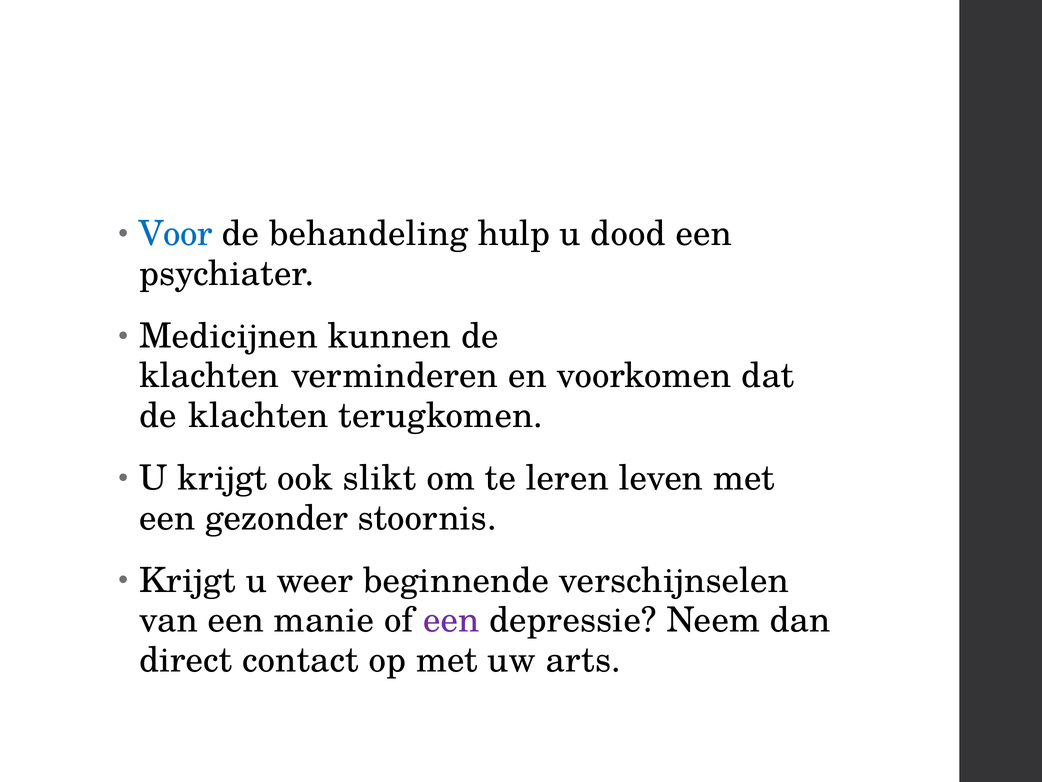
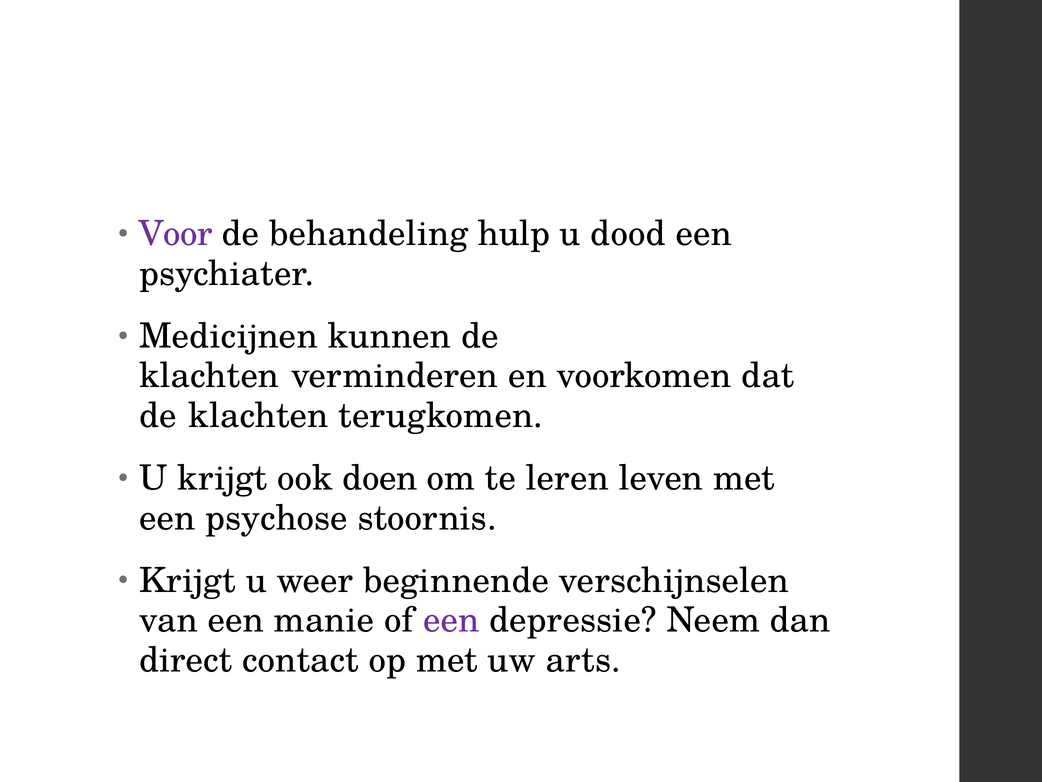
Voor colour: blue -> purple (176, 234)
slikt: slikt -> doen (380, 478)
gezonder: gezonder -> psychose (276, 518)
